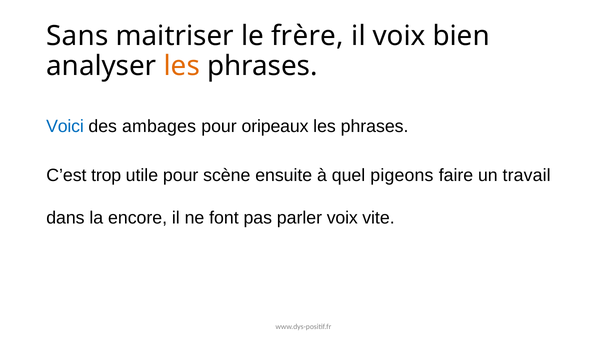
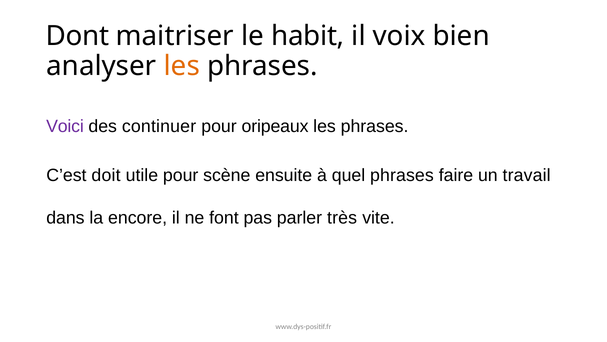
Sans: Sans -> Dont (78, 36)
frère: frère -> habit (308, 36)
Voici colour: blue -> purple (65, 126)
ambages: ambages -> continuer (159, 126)
trop: trop -> doit (106, 175)
quel pigeons: pigeons -> phrases (402, 175)
parler voix: voix -> très (342, 218)
